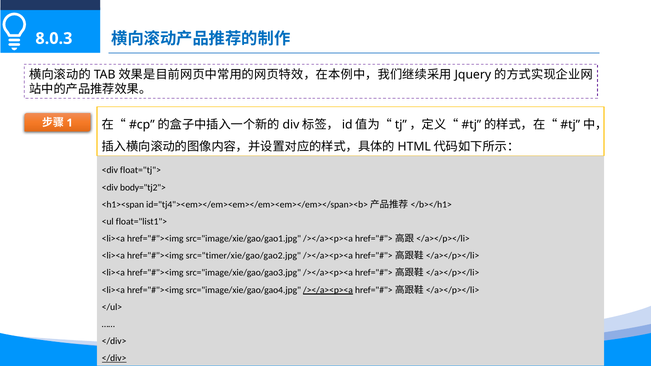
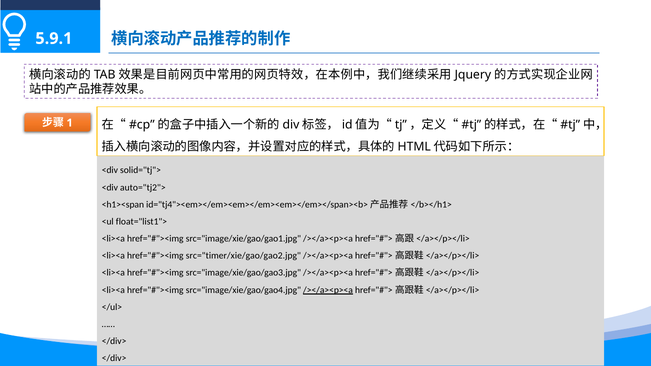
8.0.3: 8.0.3 -> 5.9.1 (54, 39)
float="tj">: float="tj"> -> solid="tj"> (140, 170)
body="tj2">: body="tj2"> -> auto="tj2"> (143, 188)
</div> underline: present -> none (114, 358)
